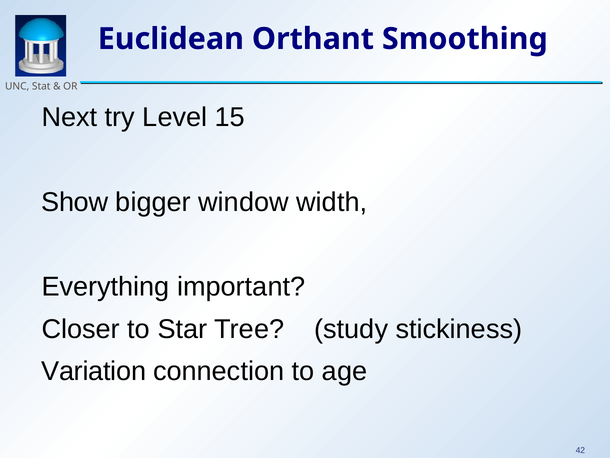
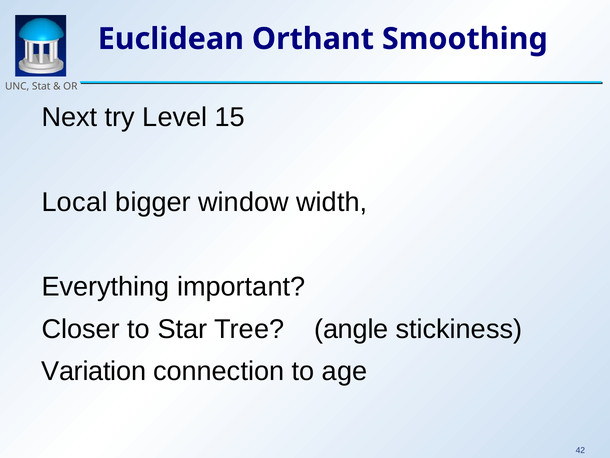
Show: Show -> Local (75, 202)
study: study -> angle (351, 329)
